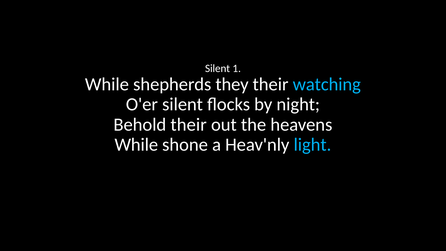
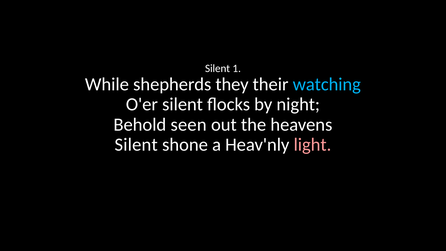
Behold their: their -> seen (189, 124)
While: While -> Silent (136, 145)
light colour: light blue -> pink (312, 145)
